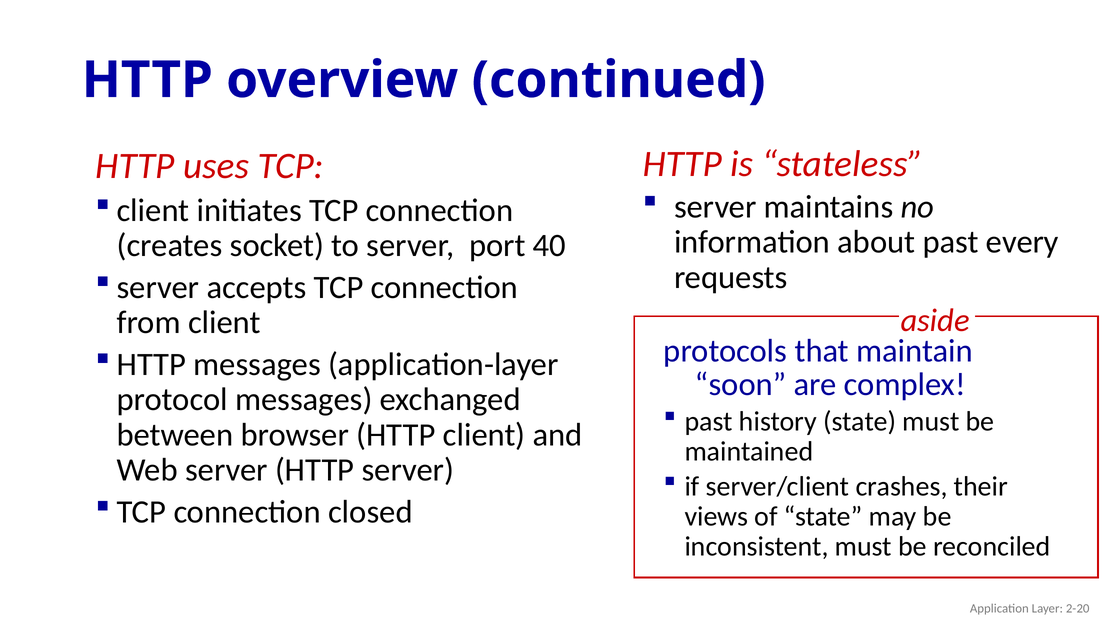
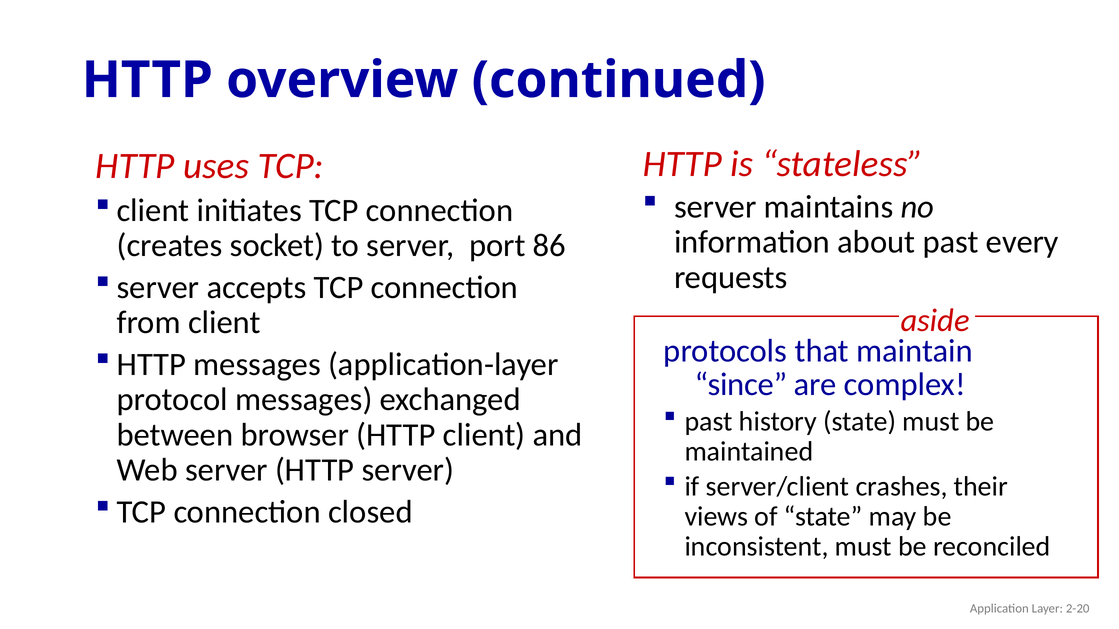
40: 40 -> 86 (549, 246)
soon: soon -> since (741, 385)
